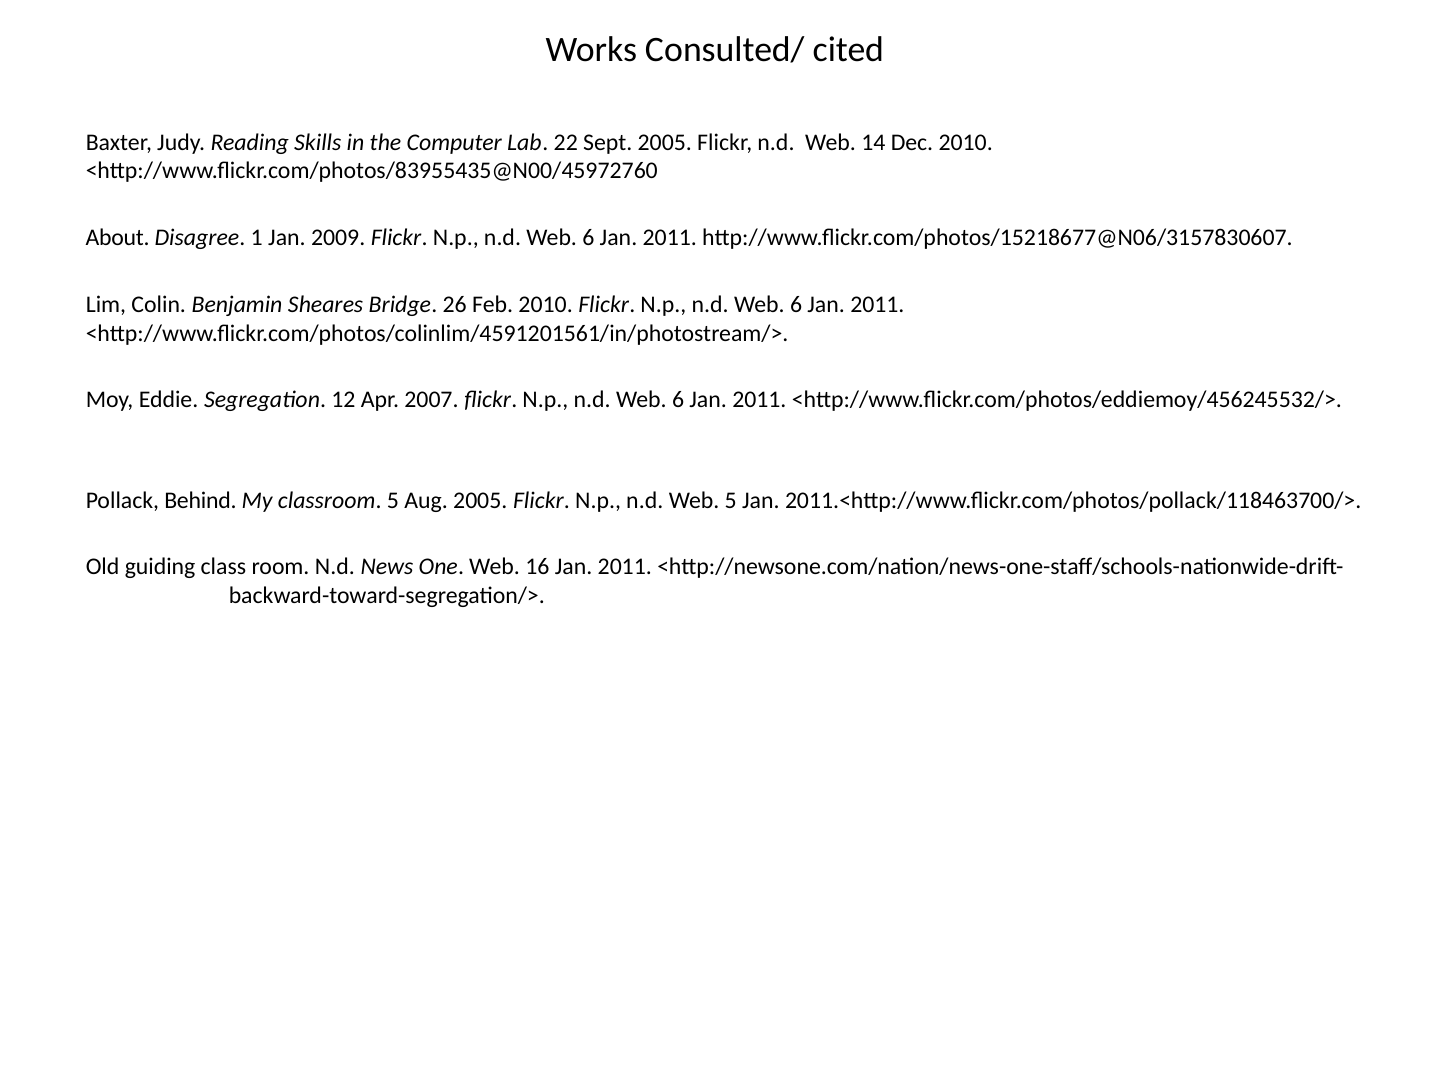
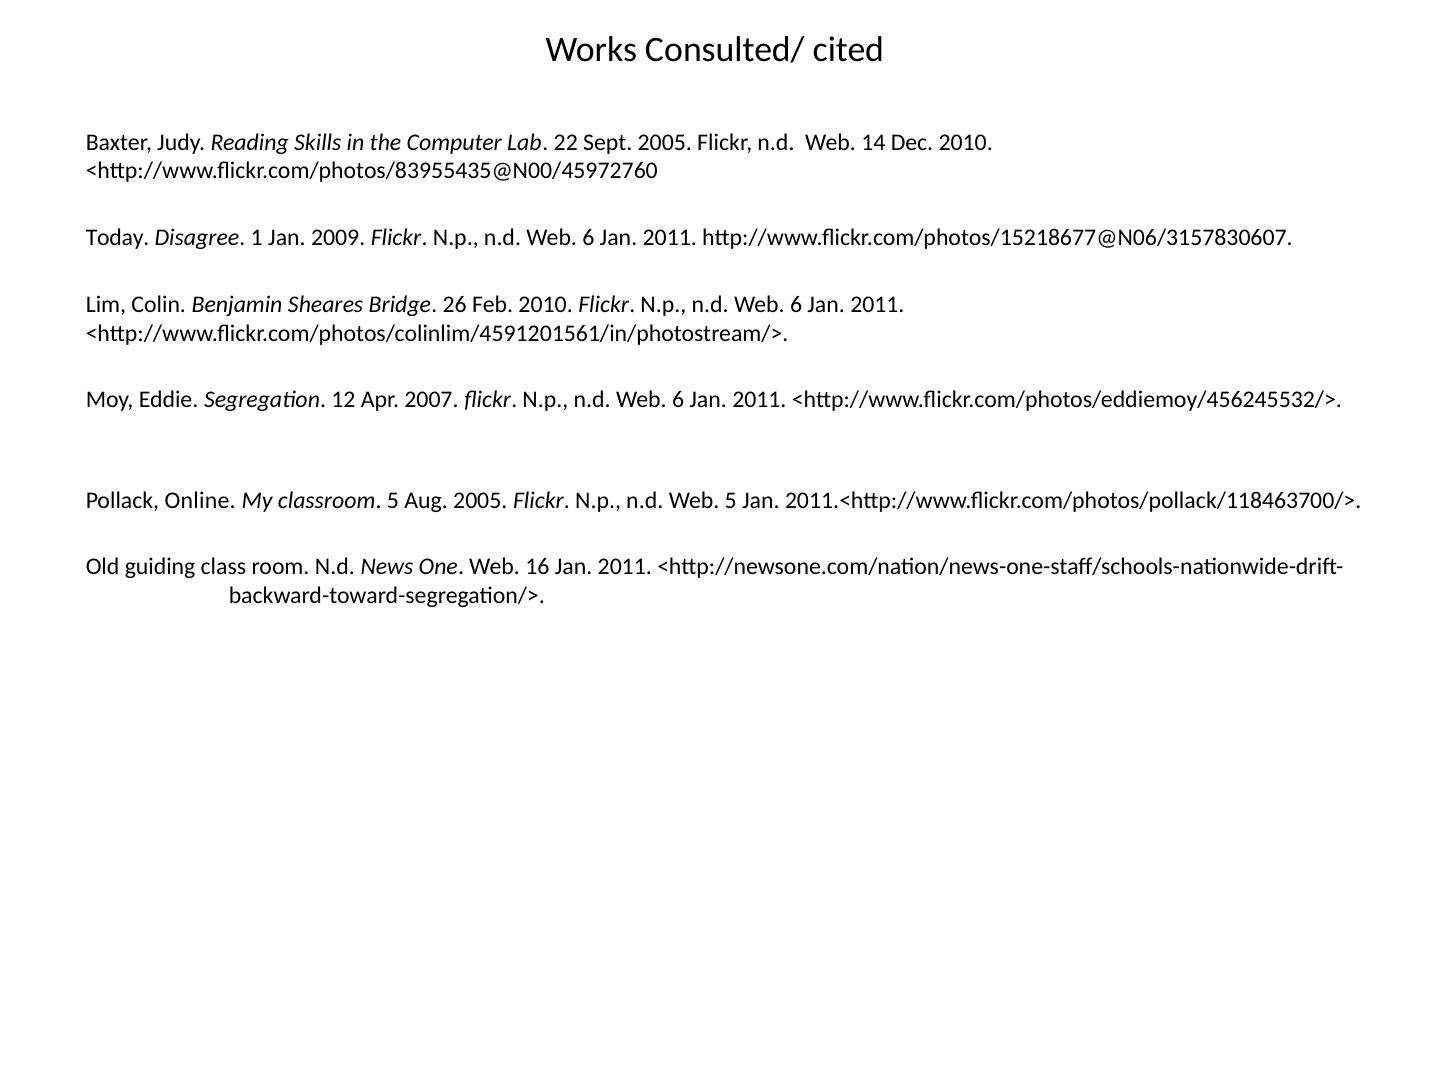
About: About -> Today (118, 238)
Behind: Behind -> Online (200, 500)
